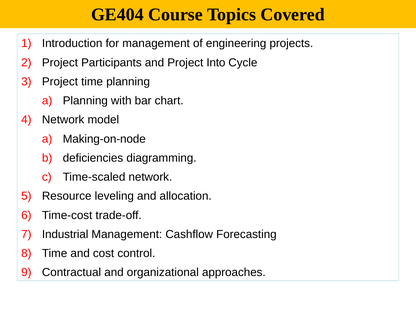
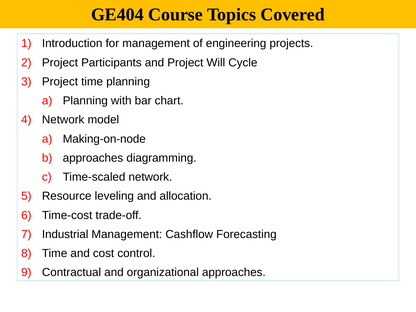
Into: Into -> Will (216, 63)
deficiencies: deficiencies -> approaches (93, 158)
